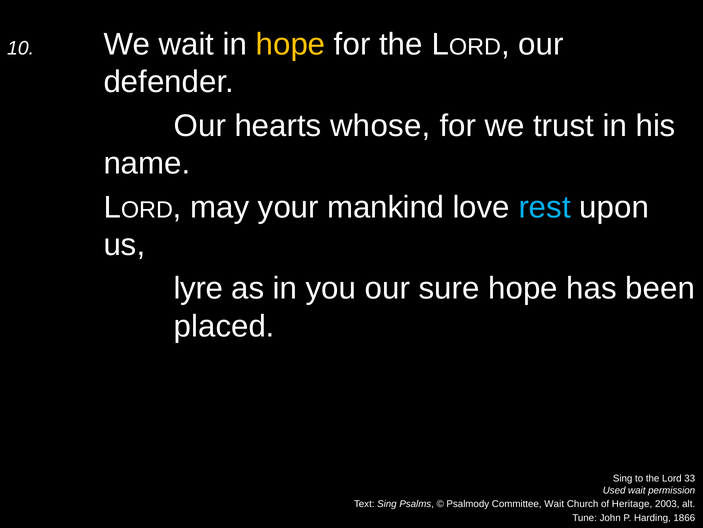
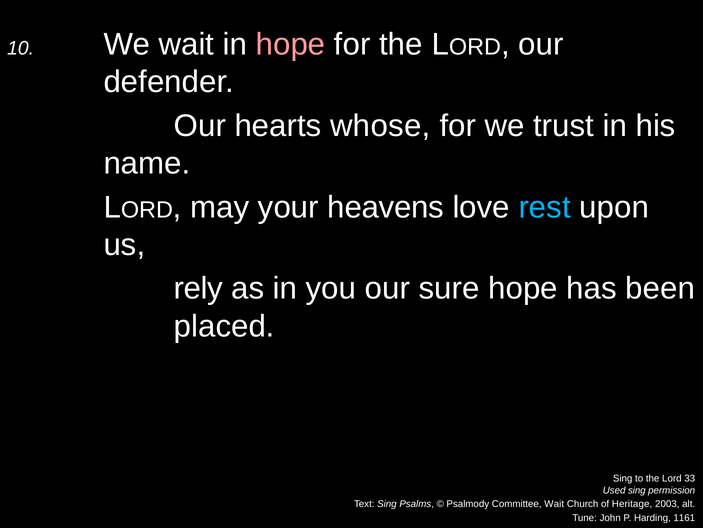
hope colour: yellow -> pink (291, 44)
mankind: mankind -> heavens (386, 207)
lyre: lyre -> rely (198, 288)
Used wait: wait -> sing (637, 490)
1866: 1866 -> 1161 (684, 517)
